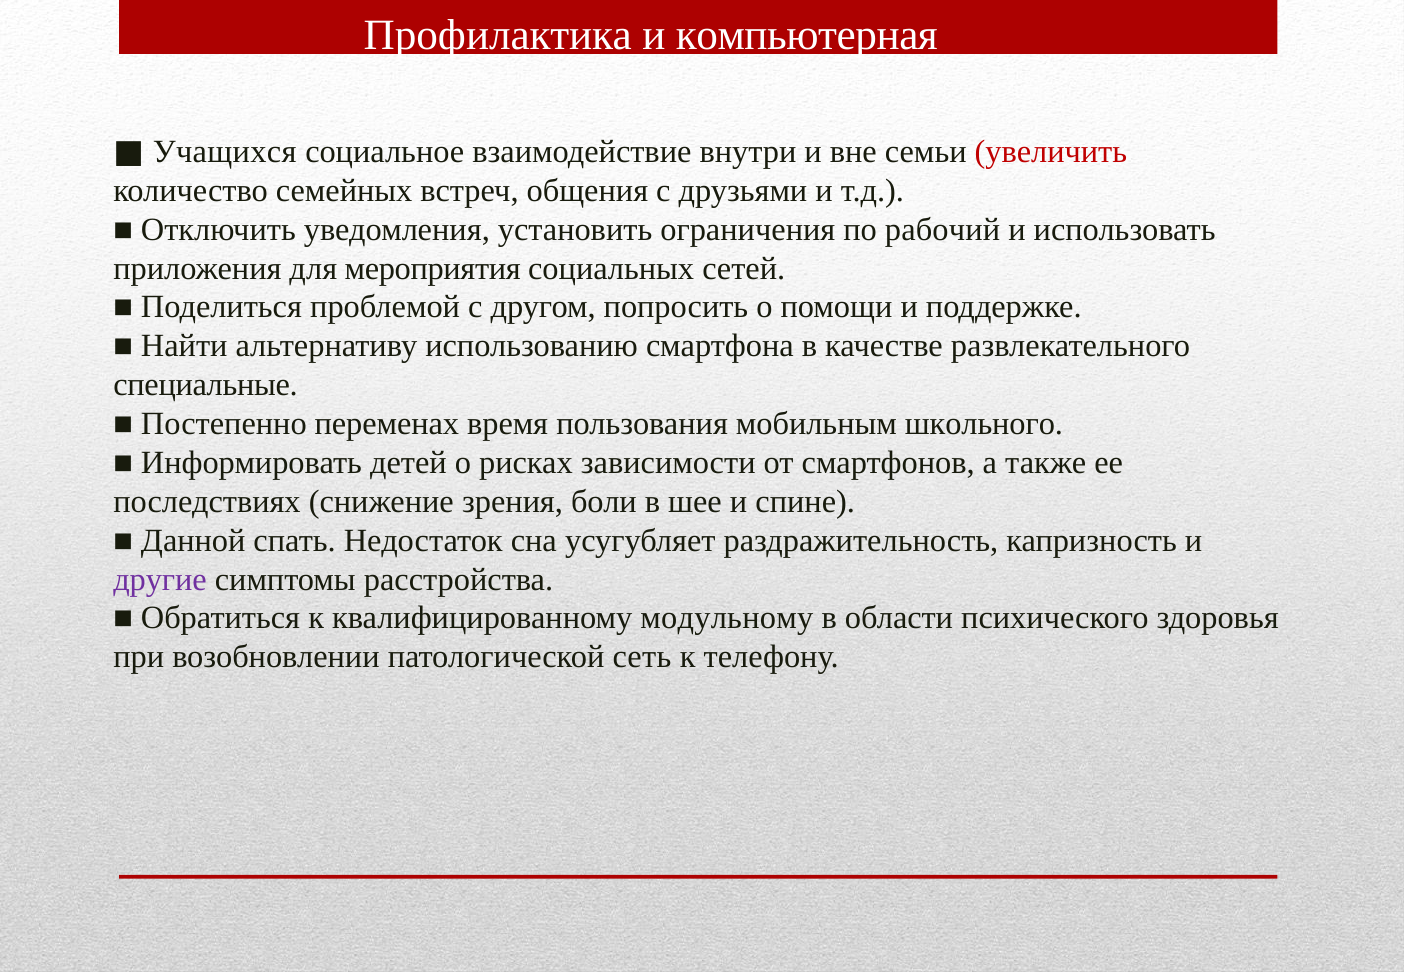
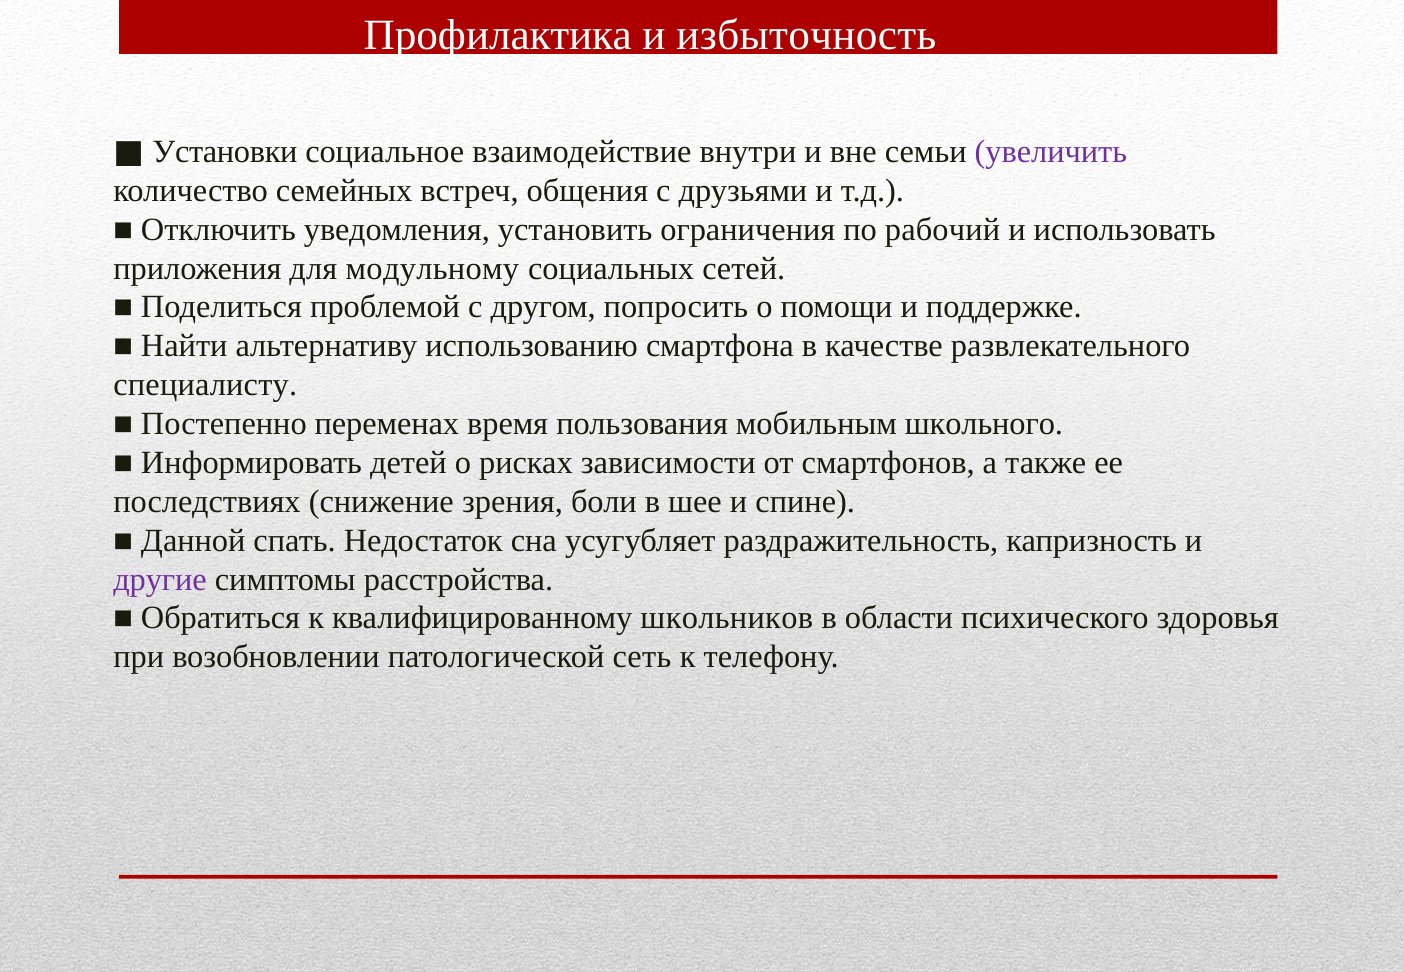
компьютерная: компьютерная -> избыточность (806, 35)
Учащихся: Учащихся -> Установки (225, 152)
увеличить colour: red -> purple (1051, 152)
мероприятия: мероприятия -> модульному (432, 268)
специальные: специальные -> специалисту (205, 385)
модульному: модульному -> школьников (727, 618)
